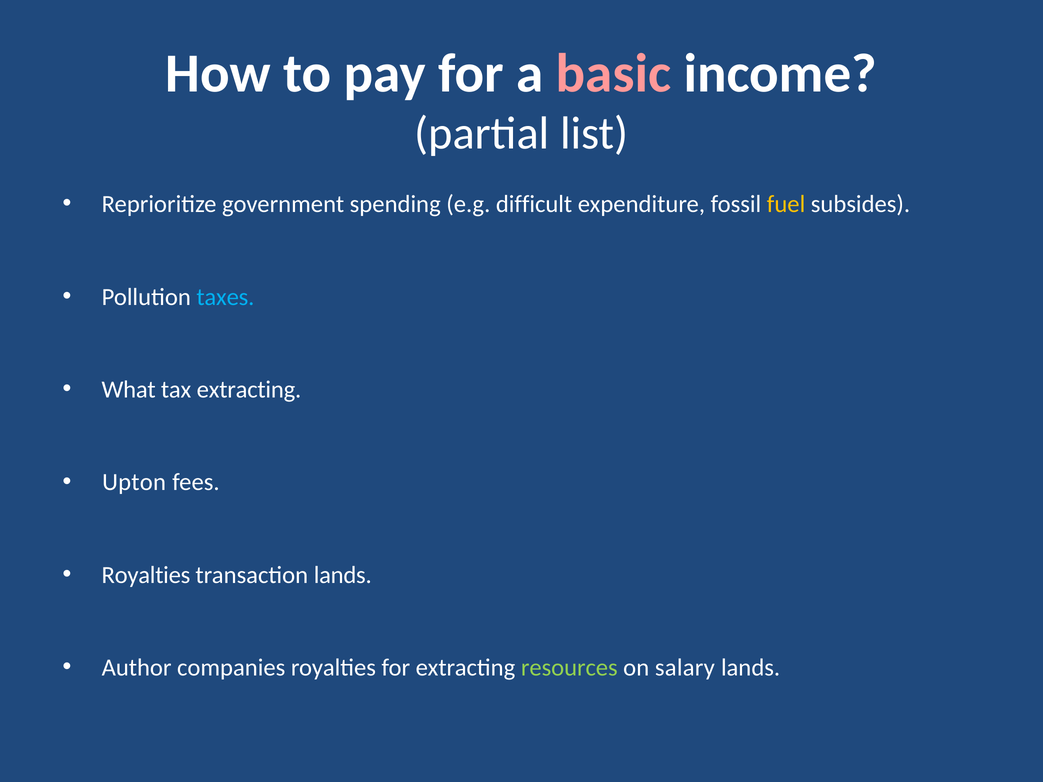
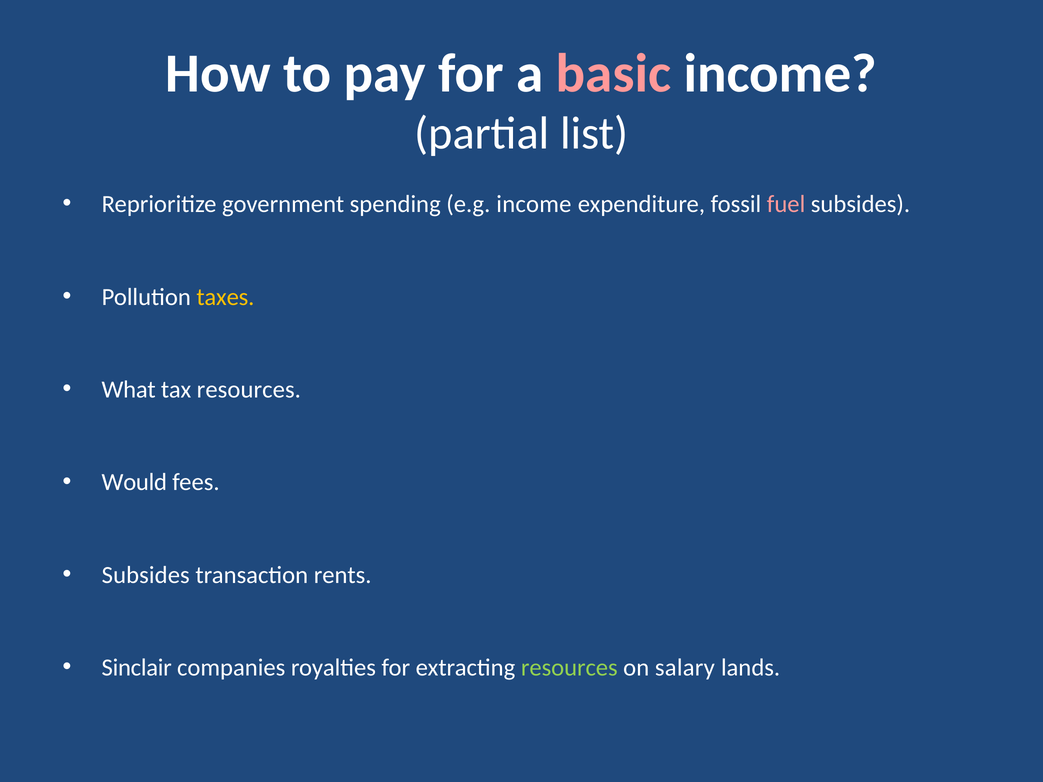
e.g difficult: difficult -> income (534, 204)
fuel colour: yellow -> pink (786, 204)
taxes colour: light blue -> yellow (225, 297)
tax extracting: extracting -> resources (249, 390)
Upton: Upton -> Would (134, 482)
Royalties: Royalties -> Subsides (146, 575)
transaction lands: lands -> rents (343, 575)
Author: Author -> Sinclair (137, 668)
